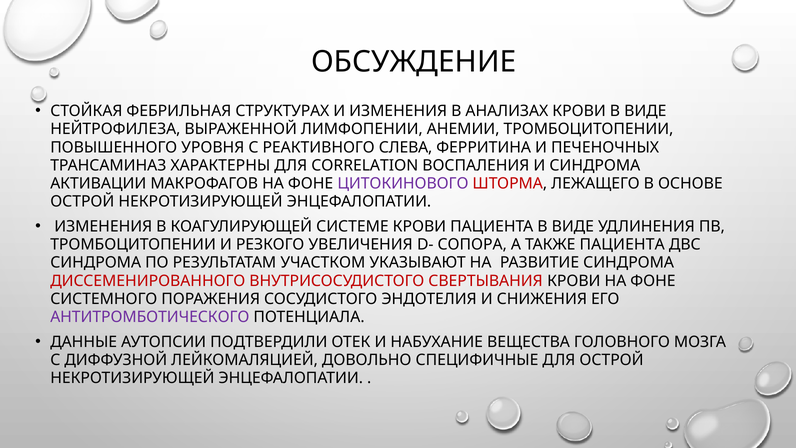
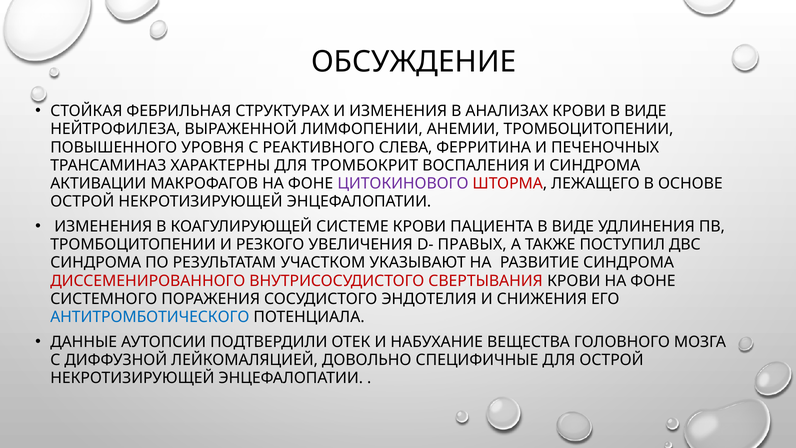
CORRELATION: CORRELATION -> ТРОМБОКРИТ (365, 165)
СОПОРА: СОПОРА -> ПРАВЫХ (472, 245)
ТАКЖЕ ПАЦИЕНТА: ПАЦИЕНТА -> ПОСТУПИЛ (622, 245)
АНТИТРОМБОТИЧЕСКОГО colour: purple -> blue (150, 317)
